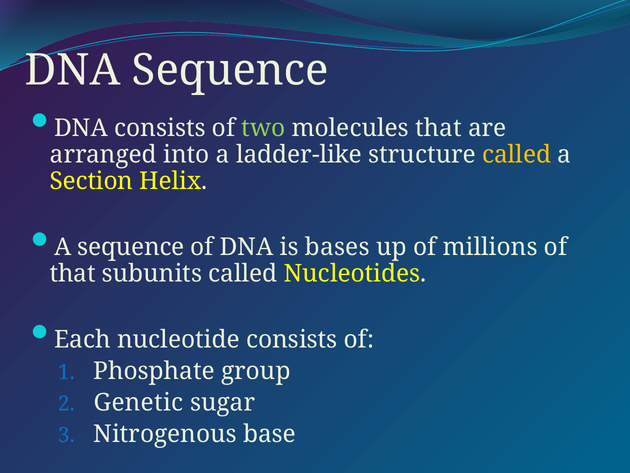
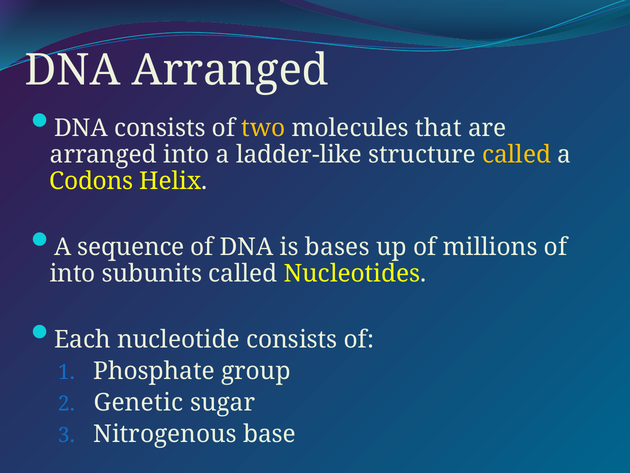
DNA Sequence: Sequence -> Arranged (230, 70)
two colour: light green -> yellow (263, 128)
Section: Section -> Codons (92, 181)
that: that -> into (73, 273)
